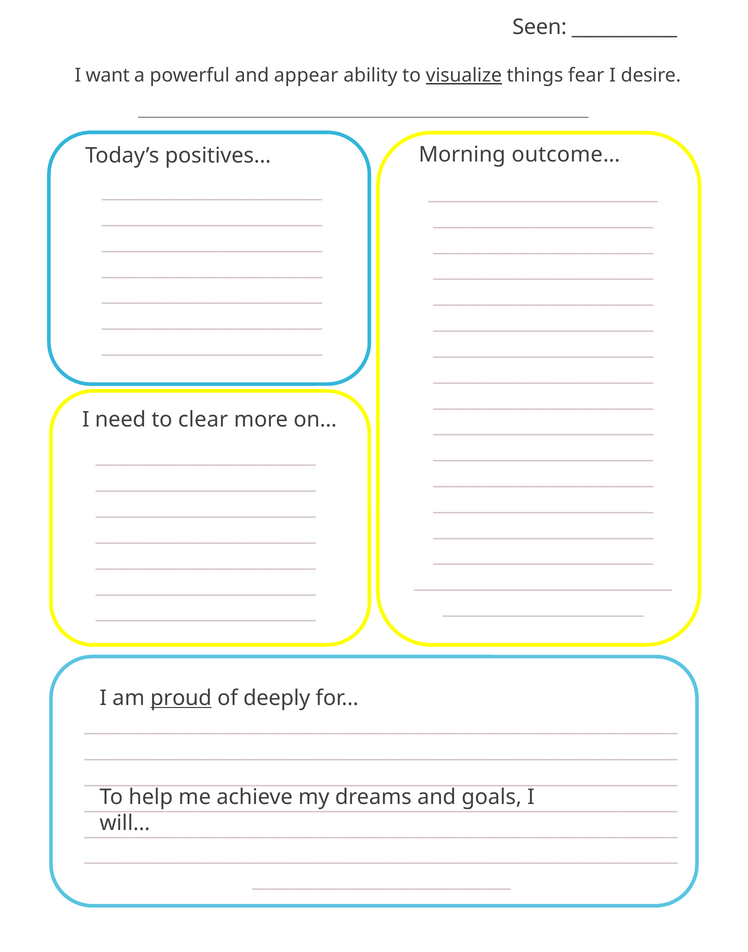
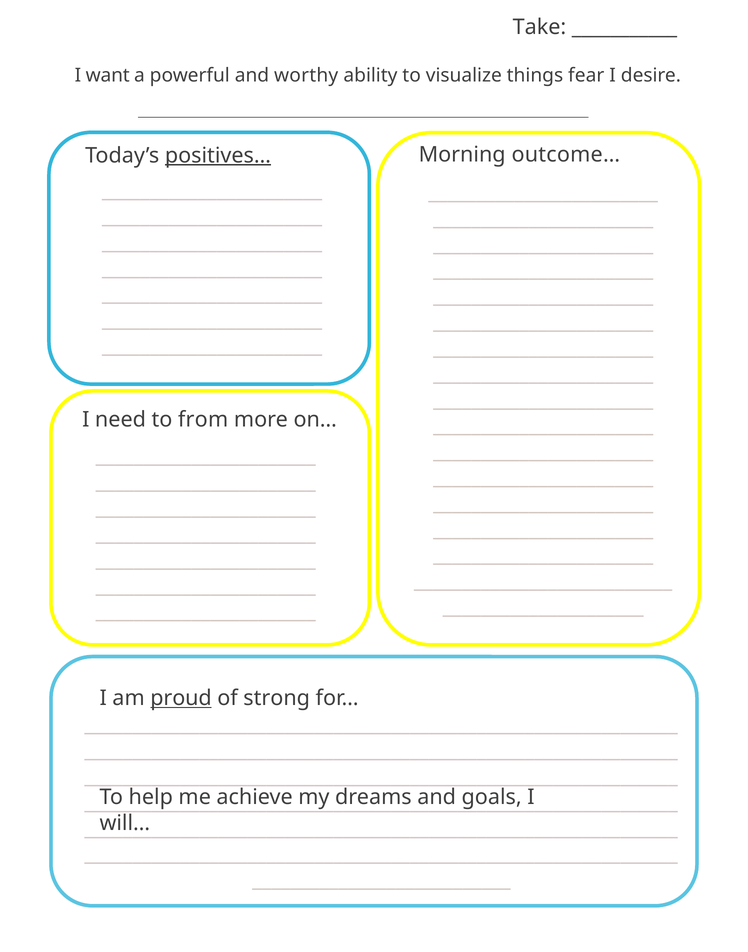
Seen: Seen -> Take (539, 27)
appear: appear -> worthy (306, 76)
visualize underline: present -> none (464, 76)
positives… underline: none -> present (218, 156)
clear: clear -> from (203, 420)
deeply: deeply -> strong (277, 698)
